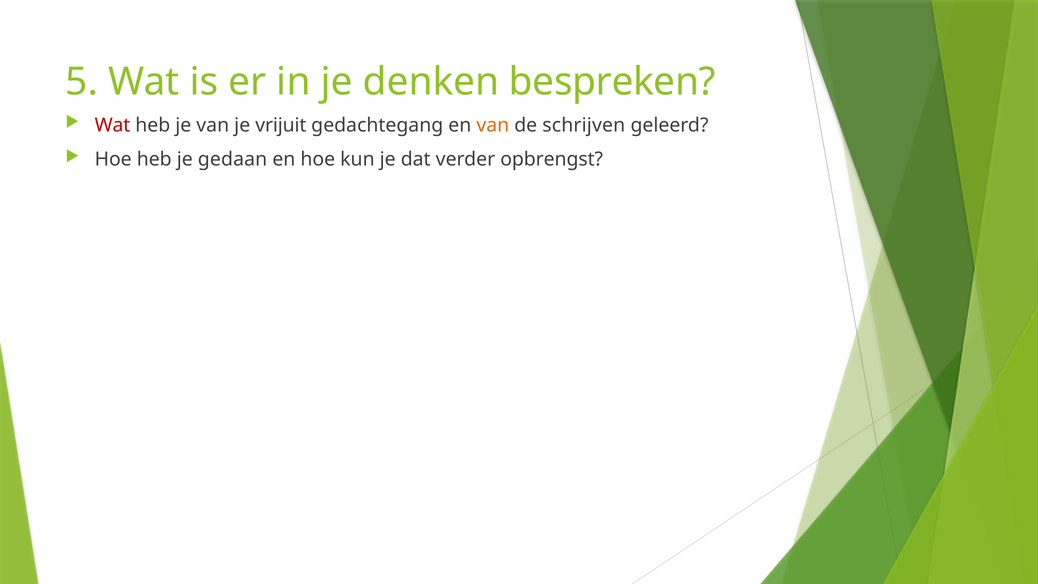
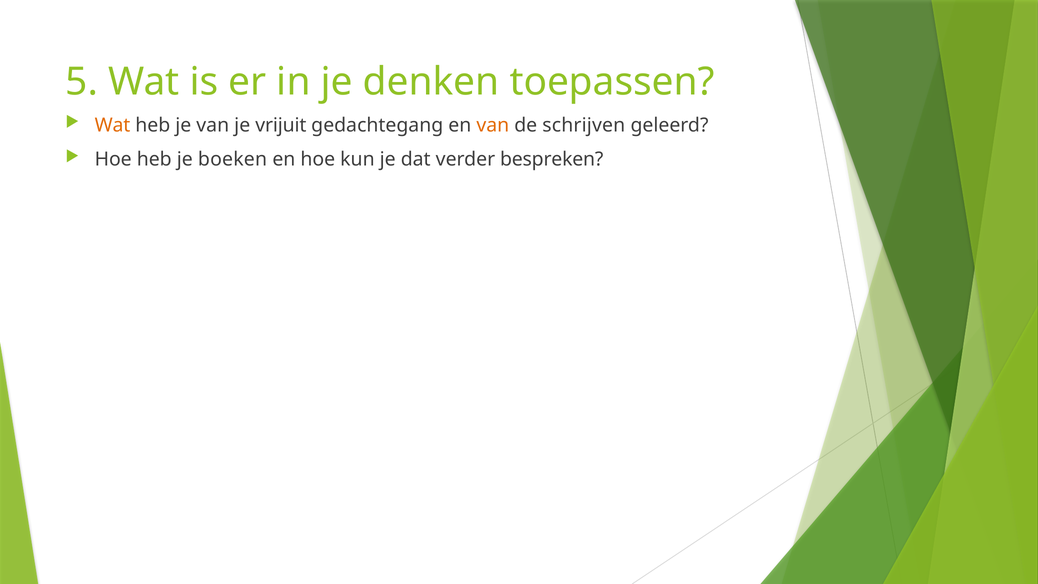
bespreken: bespreken -> toepassen (612, 82)
Wat colour: red -> orange (113, 125)
gedaan: gedaan -> boeken (233, 159)
opbrengst: opbrengst -> bespreken (552, 159)
